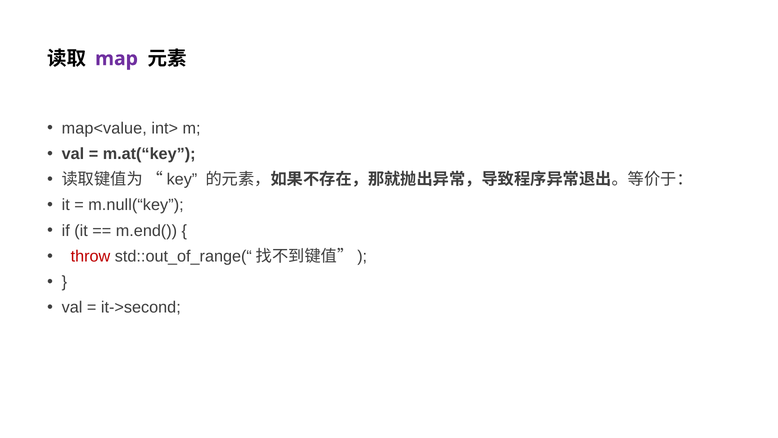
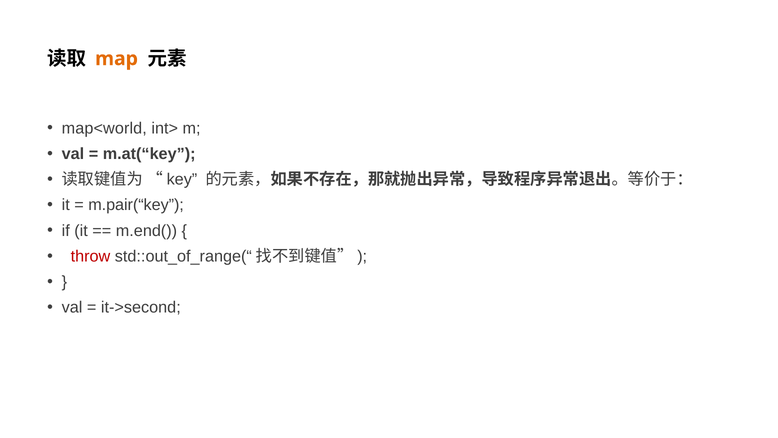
map colour: purple -> orange (117, 59)
map<value: map<value -> map<world (104, 128)
m.null(“key: m.null(“key -> m.pair(“key (136, 205)
